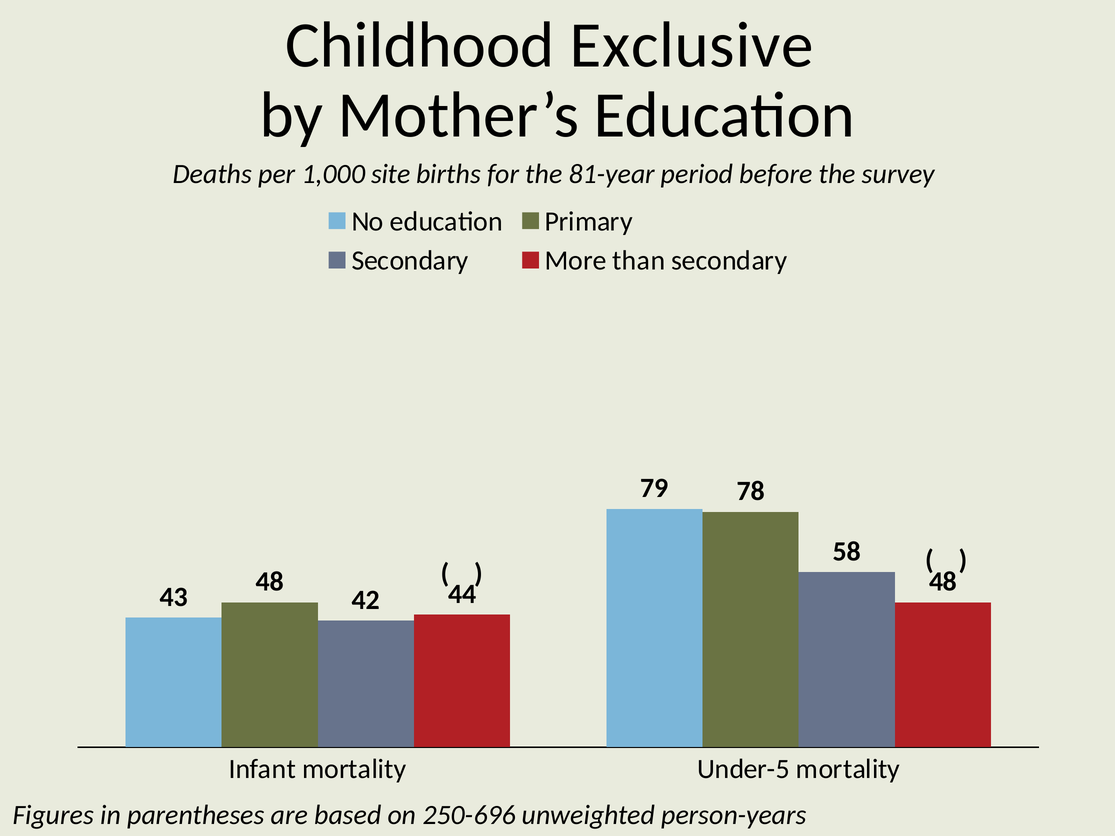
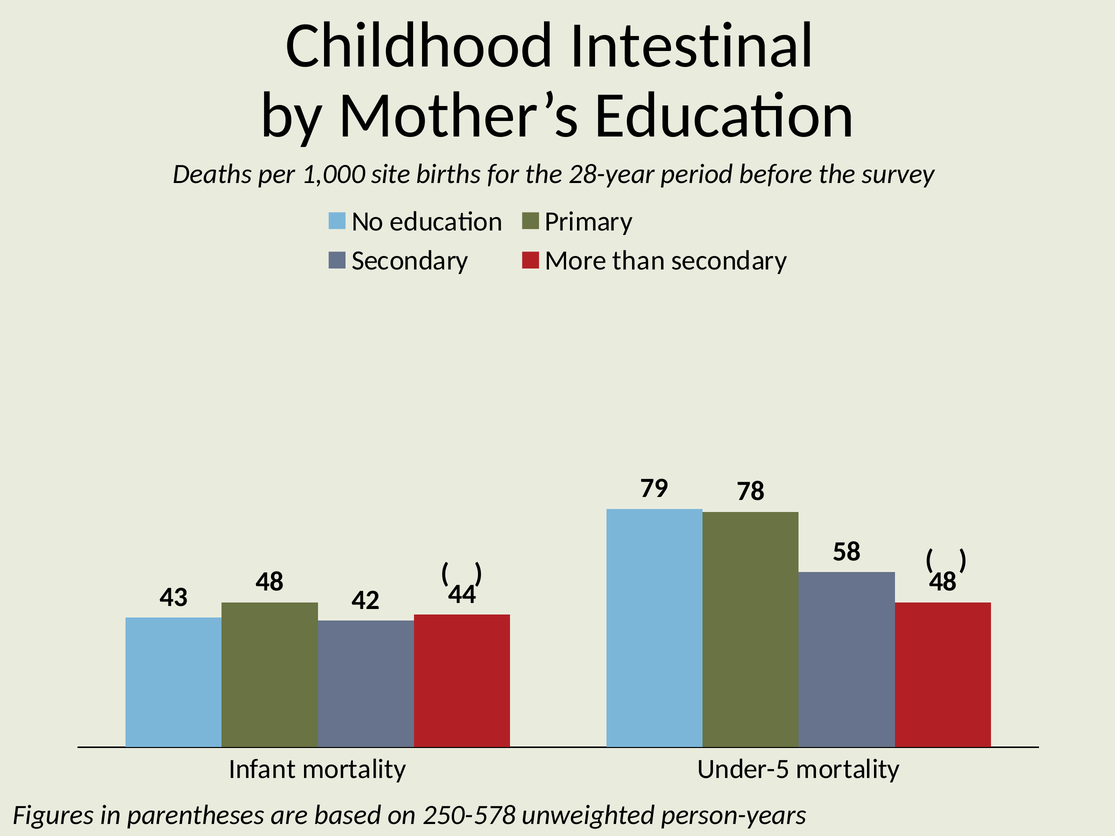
Exclusive: Exclusive -> Intestinal (692, 45)
81-year: 81-year -> 28-year (612, 174)
250-696: 250-696 -> 250-578 (469, 815)
